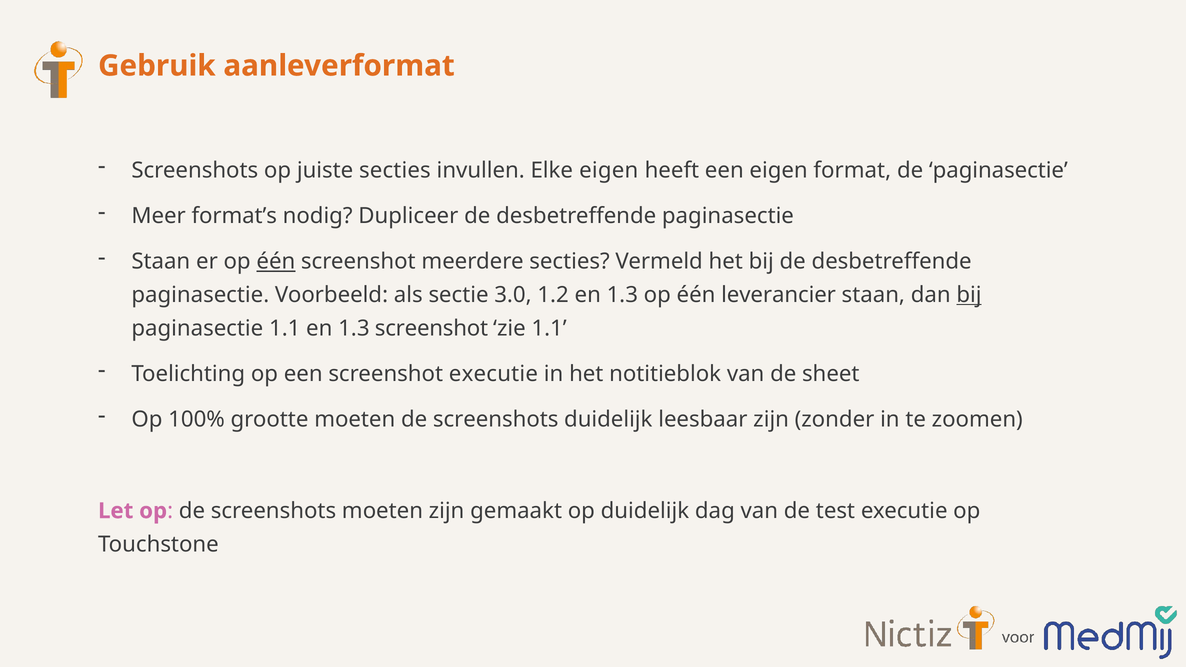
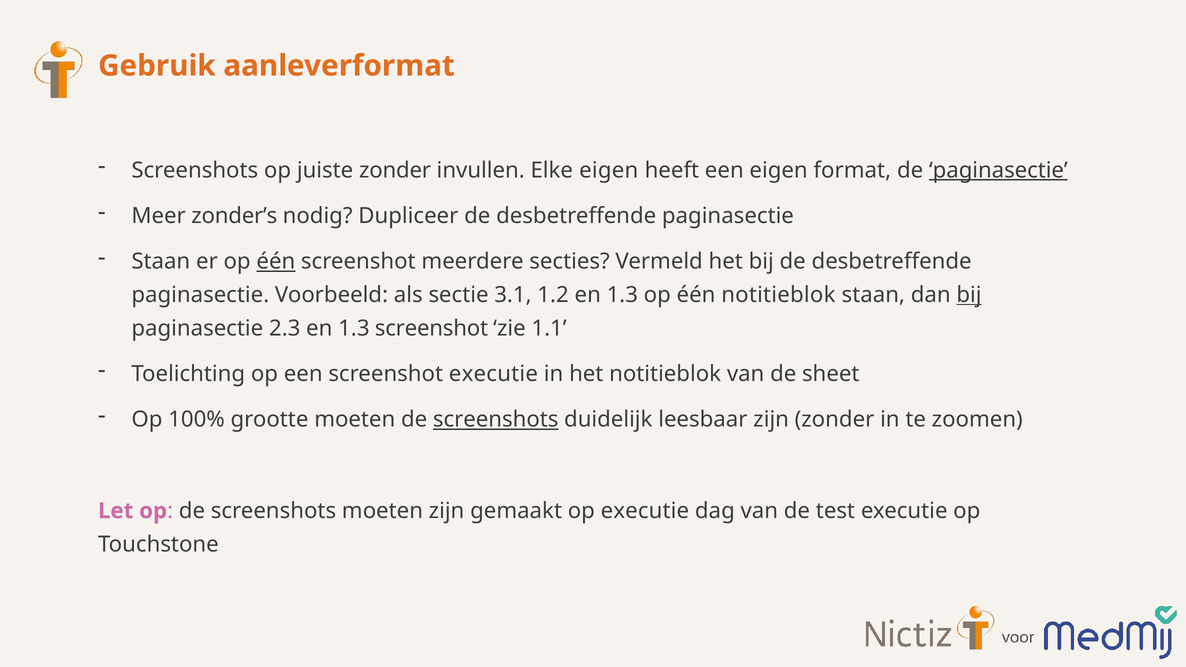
juiste secties: secties -> zonder (395, 170)
paginasectie underline: none -> present (998, 170)
format’s: format’s -> zonder’s (234, 216)
3.0: 3.0 -> 3.1 (513, 295)
één leverancier: leverancier -> notitieblok (778, 295)
paginasectie 1.1: 1.1 -> 2.3 (285, 328)
screenshots underline: none -> present (496, 420)
op duidelijk: duidelijk -> executie (645, 511)
